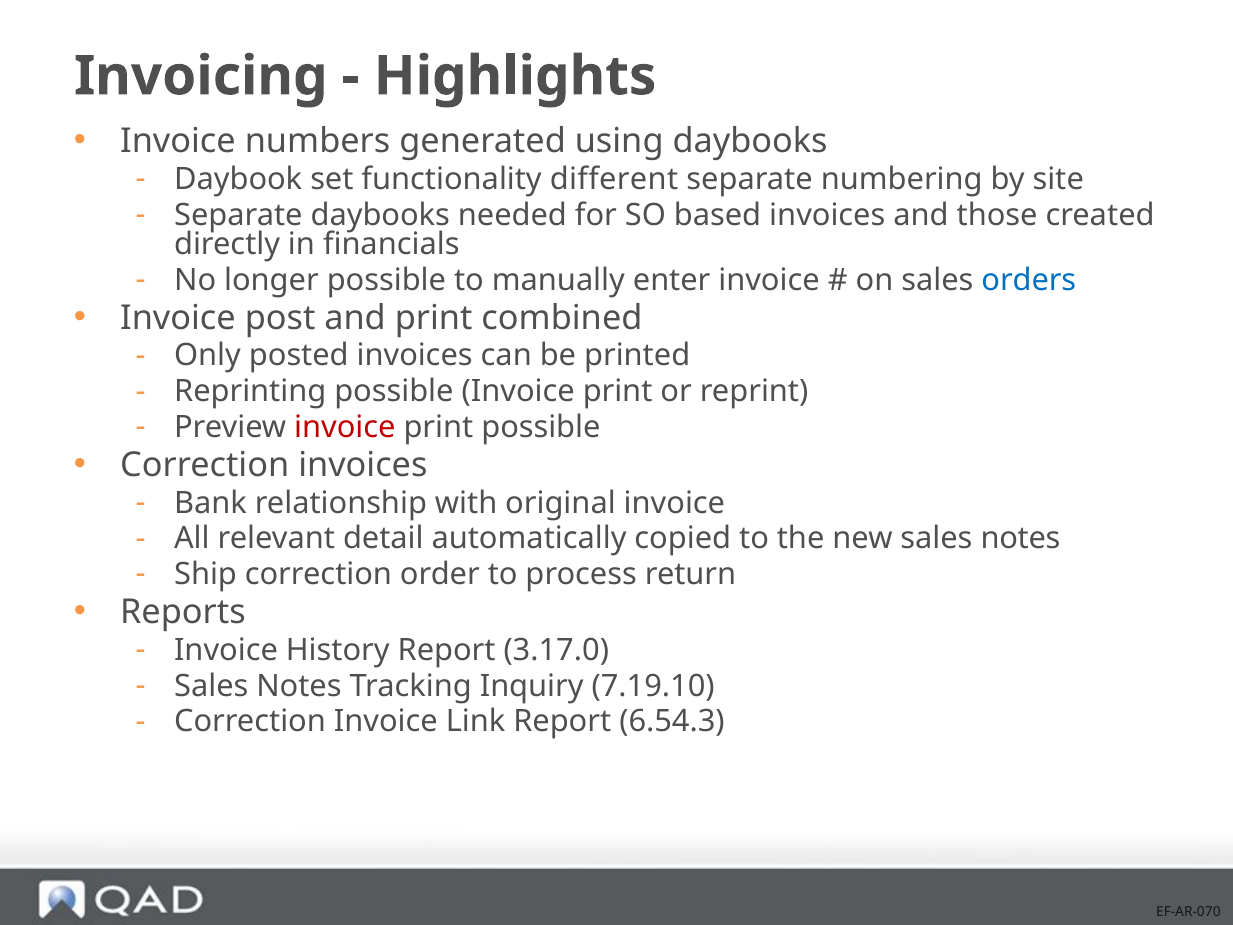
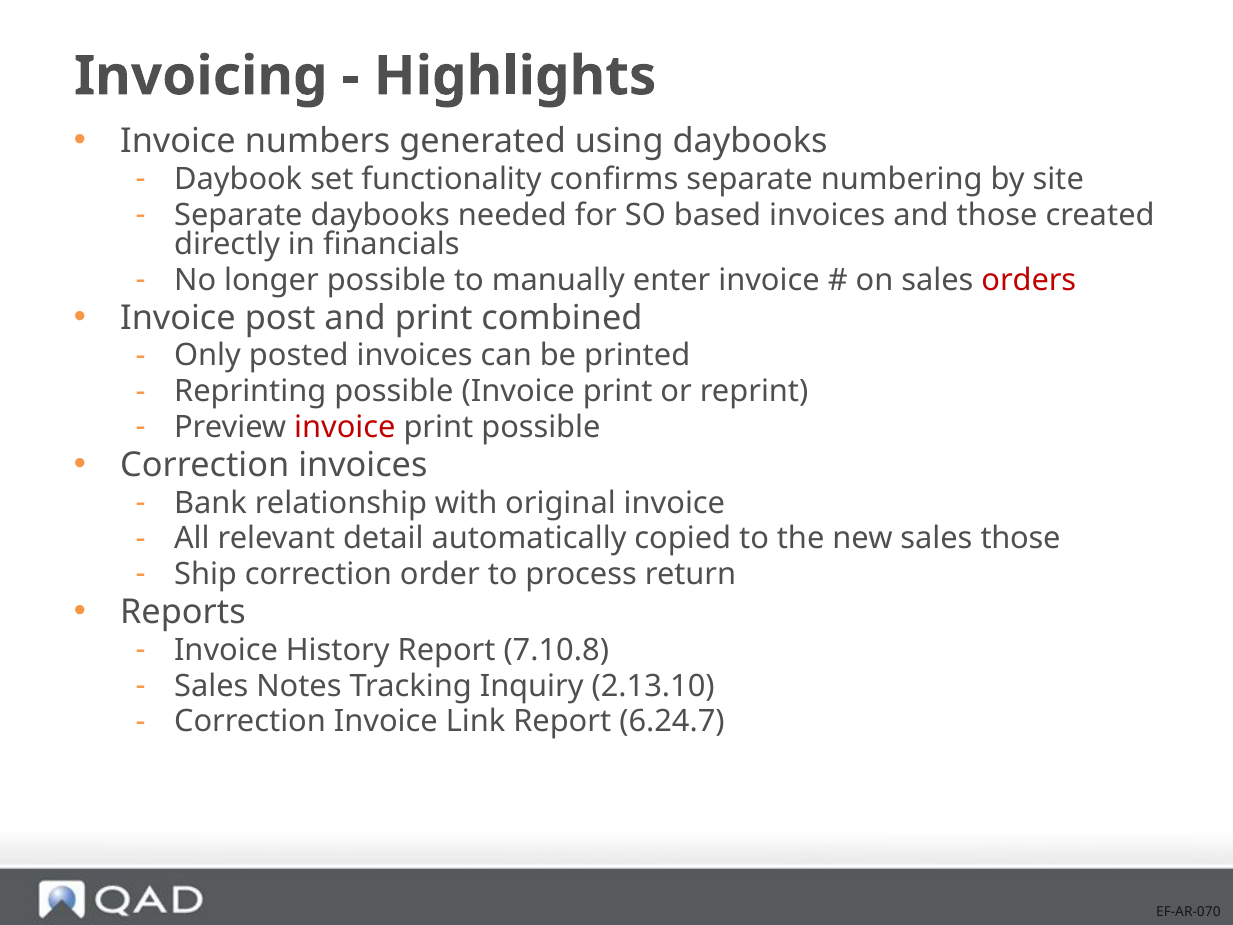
different: different -> confirms (614, 179)
orders colour: blue -> red (1029, 280)
new sales notes: notes -> those (1020, 539)
3.17.0: 3.17.0 -> 7.10.8 (556, 650)
7.19.10: 7.19.10 -> 2.13.10 (653, 686)
6.54.3: 6.54.3 -> 6.24.7 (672, 721)
